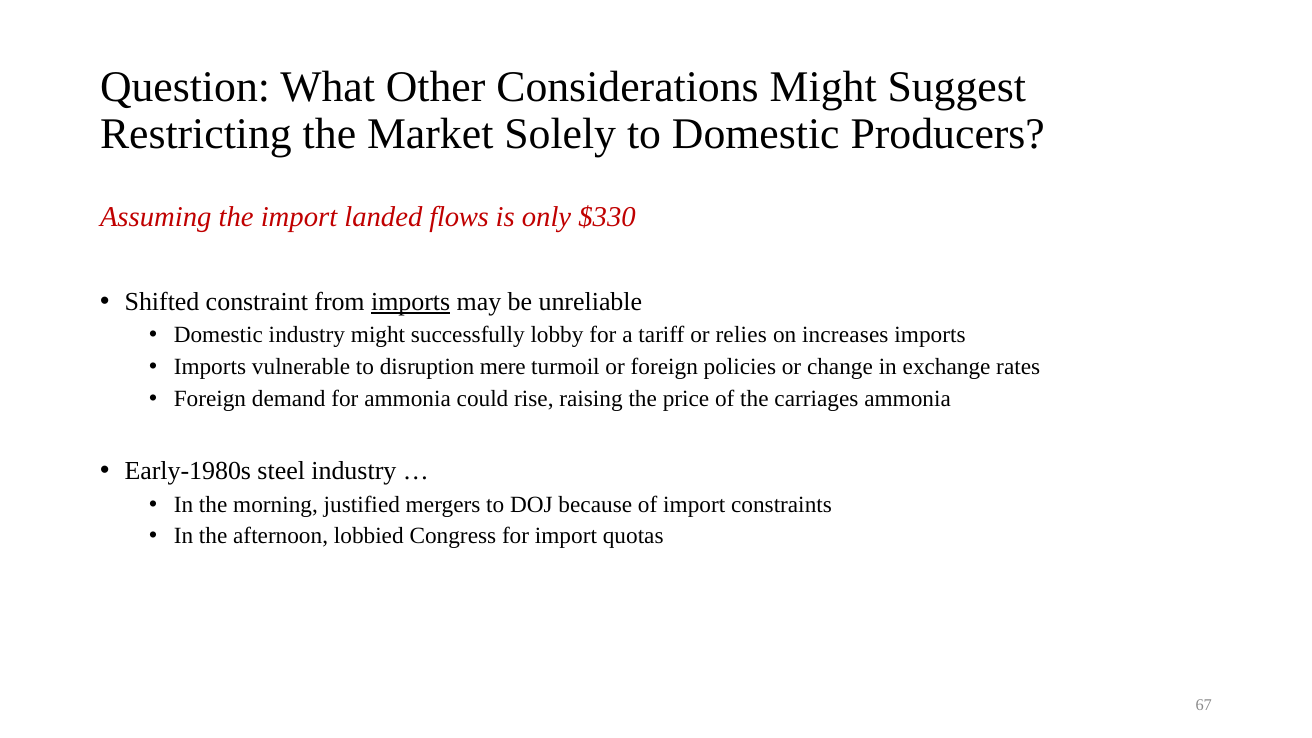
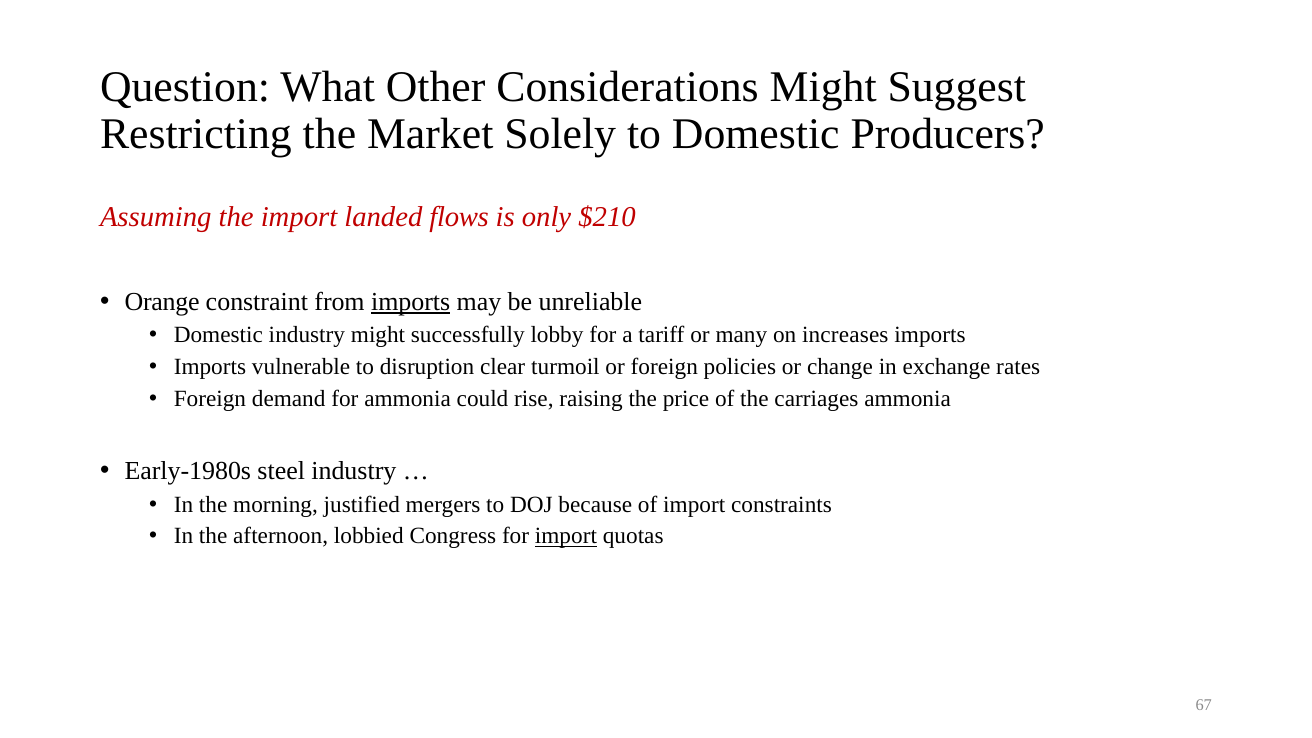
$330: $330 -> $210 (607, 217)
Shifted: Shifted -> Orange (162, 302)
relies: relies -> many (741, 335)
mere: mere -> clear (503, 367)
import underline: none -> present (566, 536)
